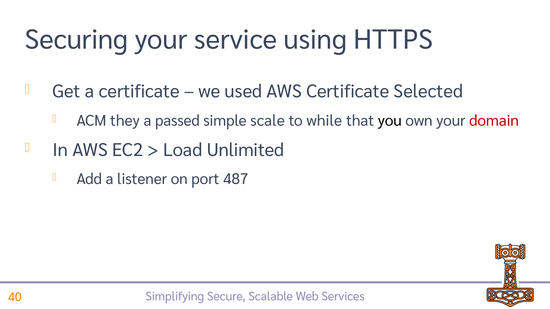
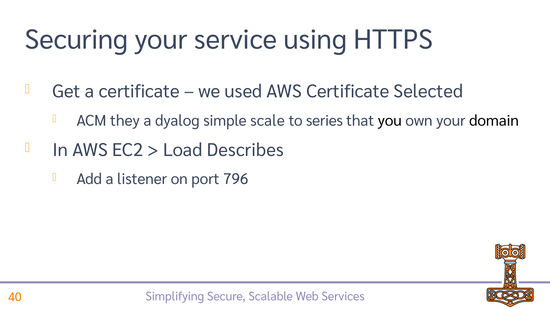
passed: passed -> dyalog (177, 121)
while: while -> series (324, 121)
domain colour: red -> black (494, 121)
Unlimited: Unlimited -> Describes (245, 150)
487: 487 -> 796 (236, 180)
